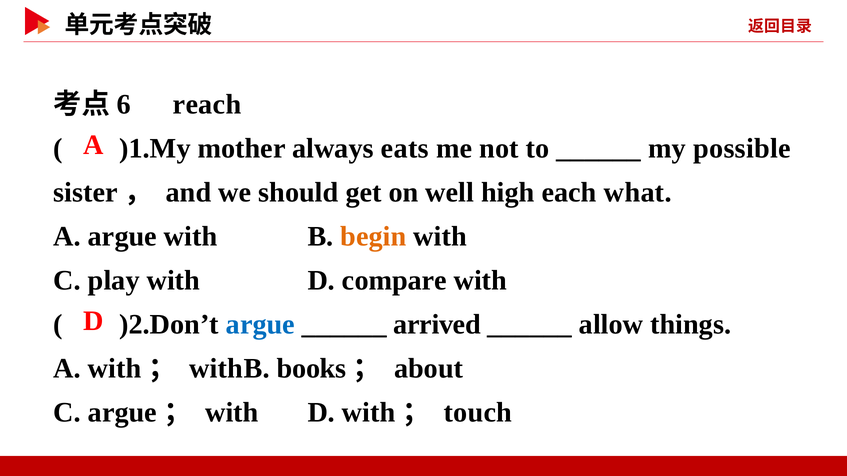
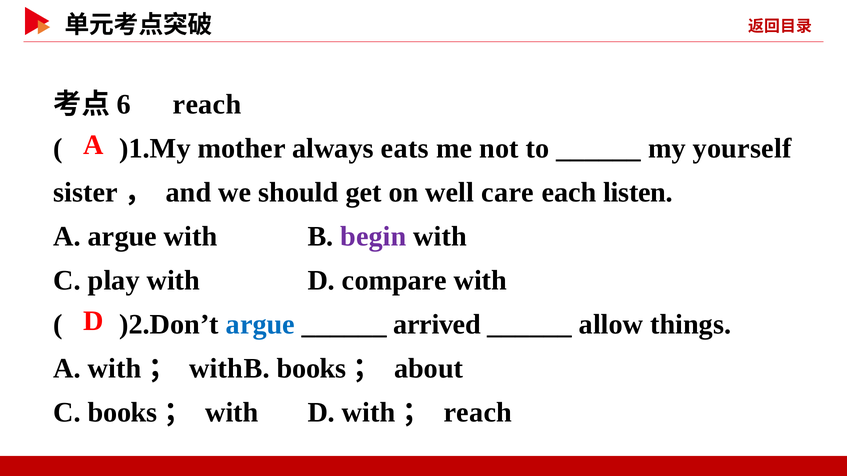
possible: possible -> yourself (742, 149)
high: high -> care (508, 193)
what: what -> listen (638, 193)
begin colour: orange -> purple (373, 237)
C argue: argue -> books (123, 413)
touch: touch -> reach (478, 413)
